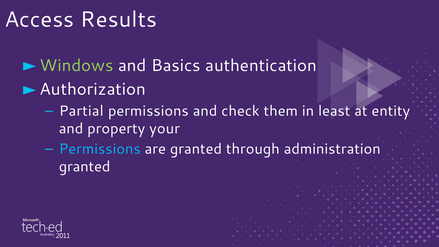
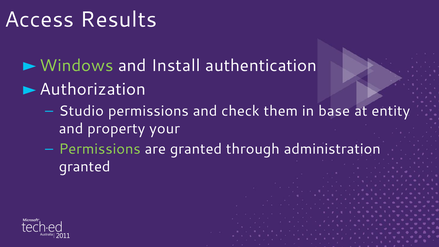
Basics: Basics -> Install (176, 66)
Partial: Partial -> Studio (81, 111)
least: least -> base (334, 111)
Permissions colour: light blue -> light green (100, 149)
